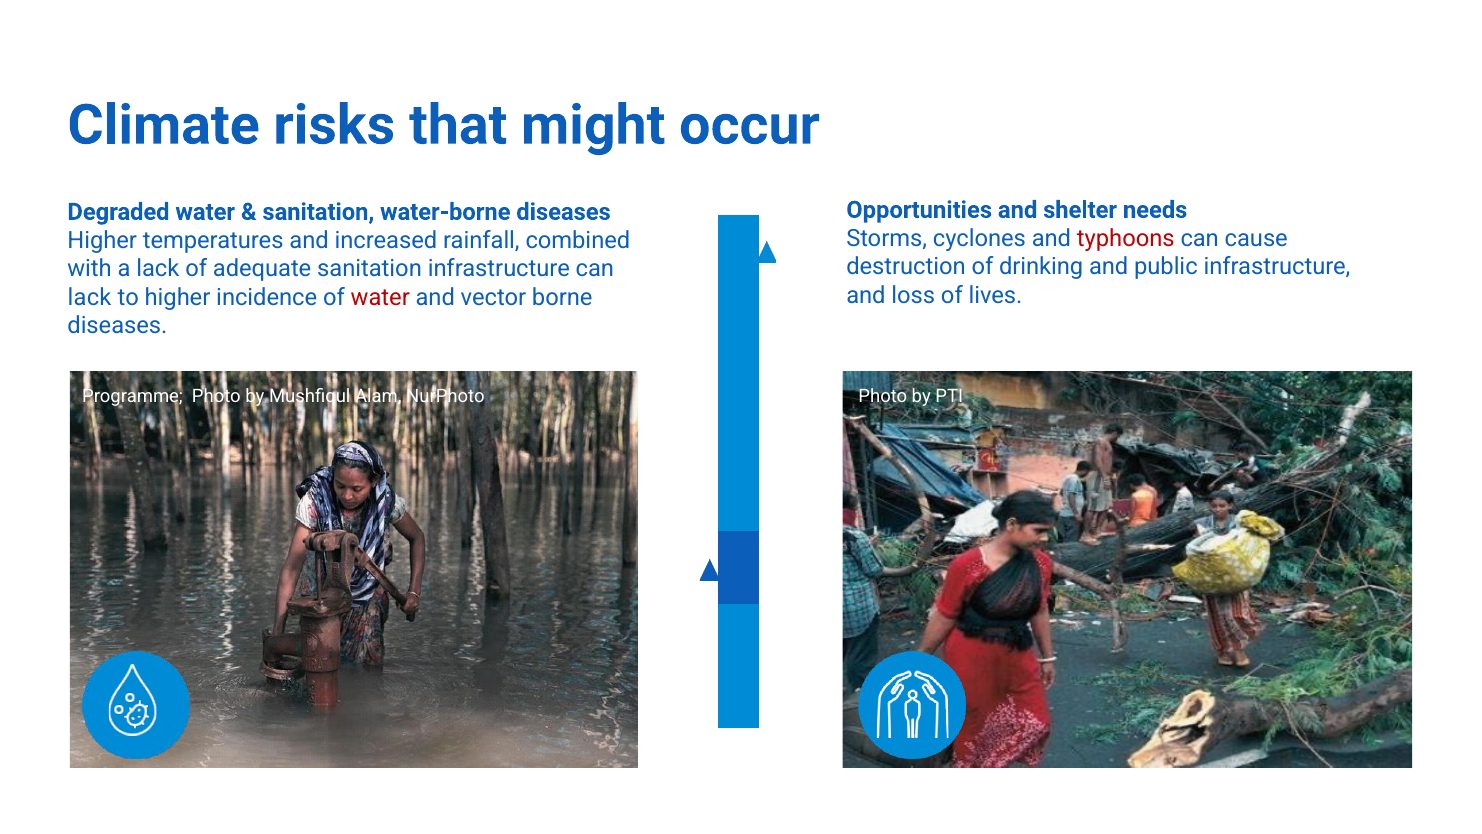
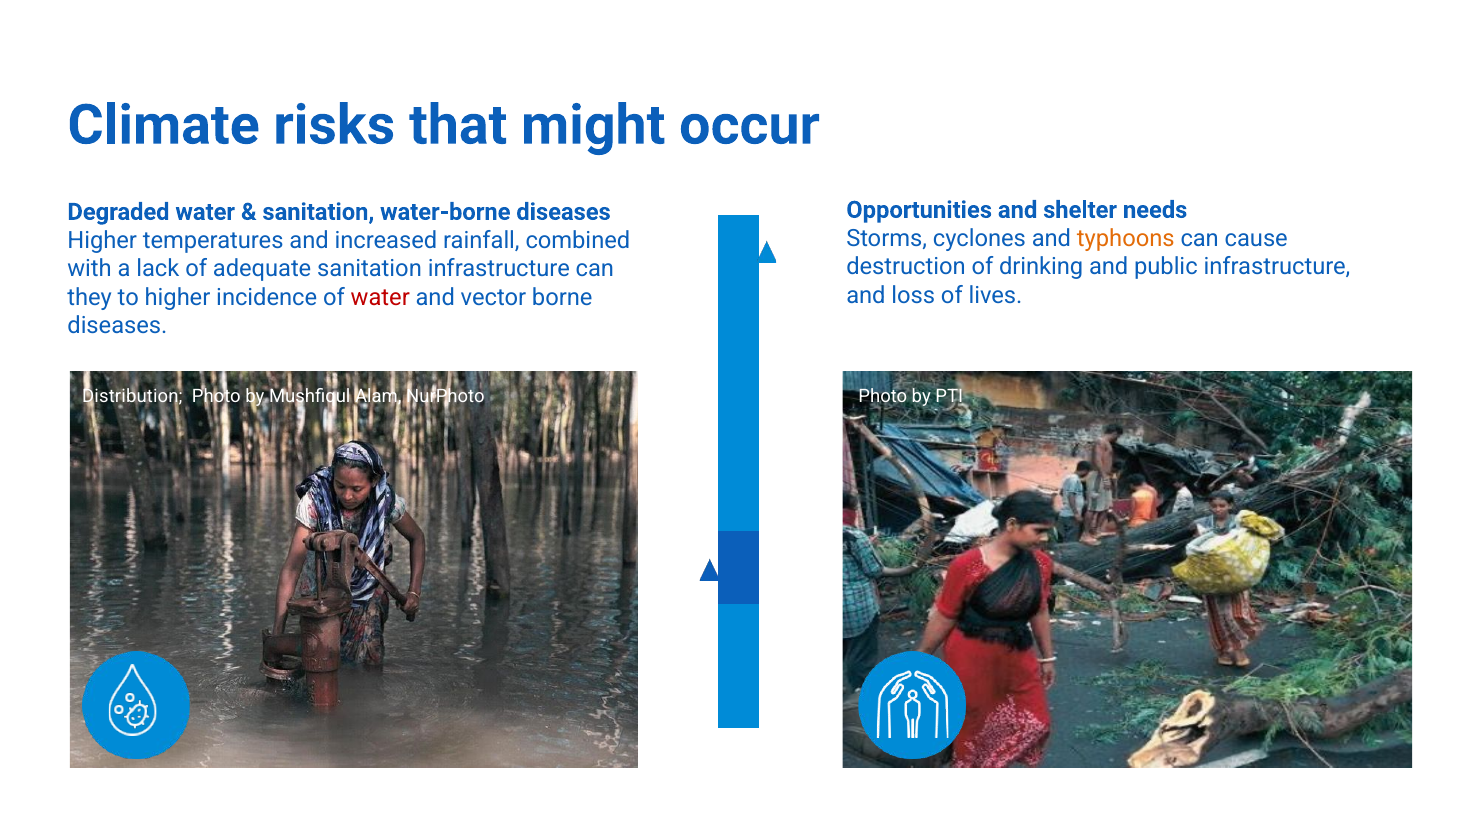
typhoons colour: red -> orange (1126, 238)
lack: lack -> they (90, 297)
Programme: Programme -> Distribution (132, 396)
